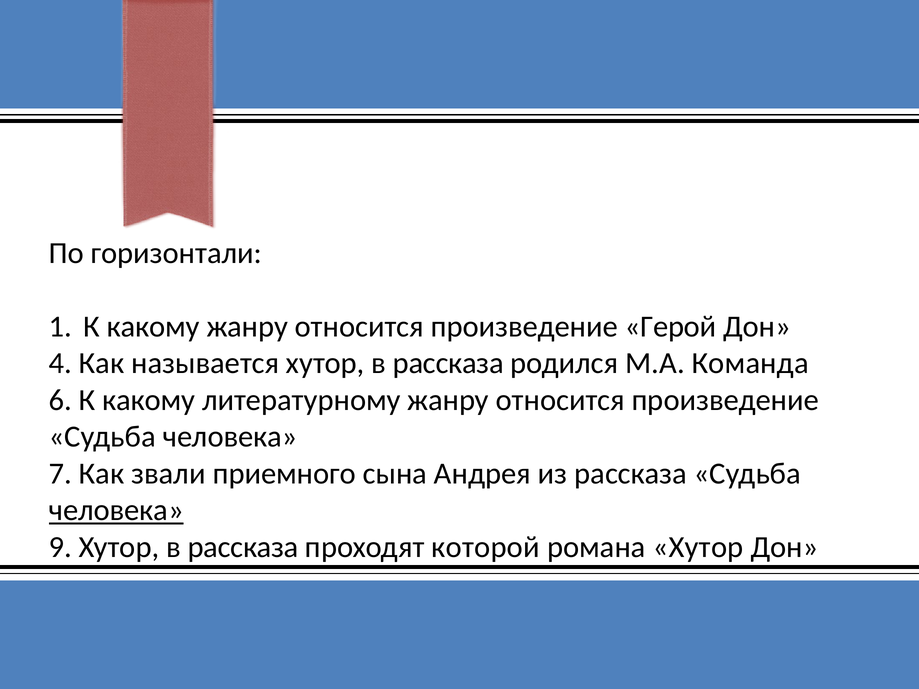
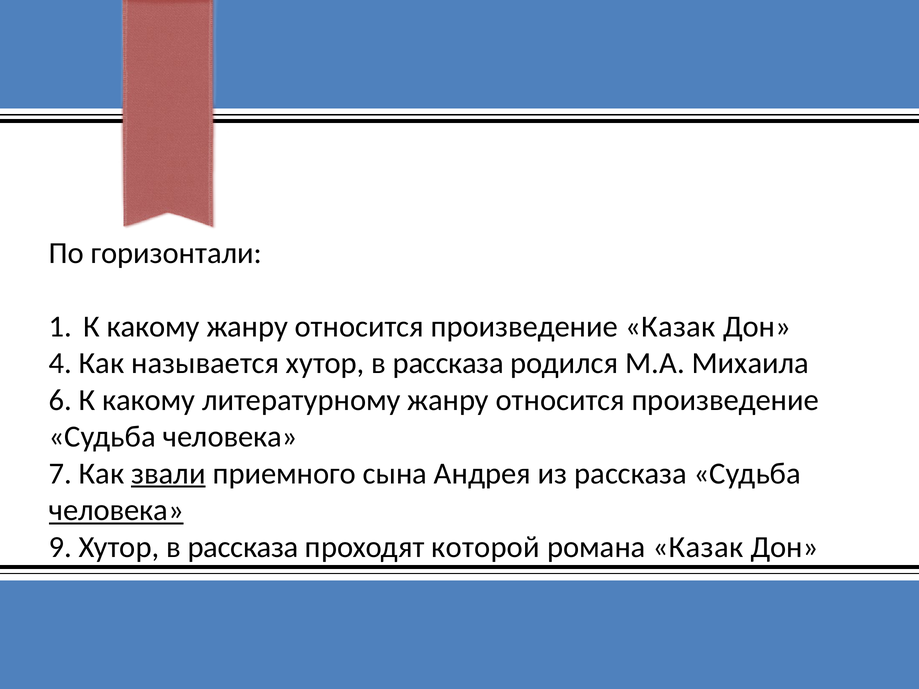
произведение Герой: Герой -> Казак (670, 327)
Команда: Команда -> Михаила (750, 363)
звали underline: none -> present (168, 474)
романа Хутор: Хутор -> Казак (698, 547)
